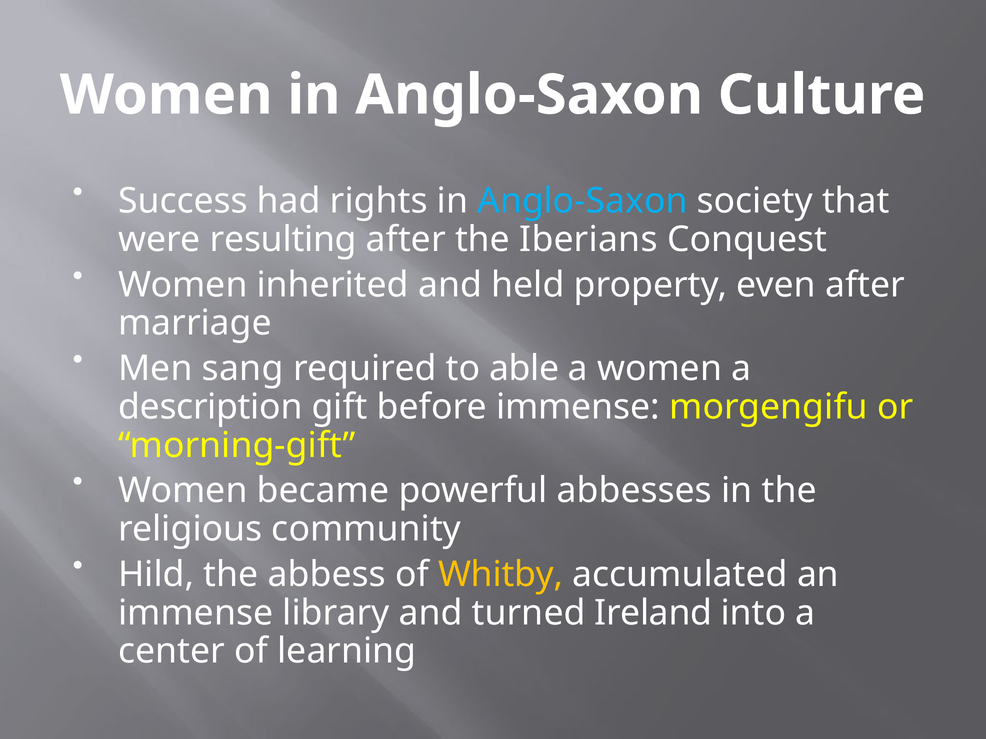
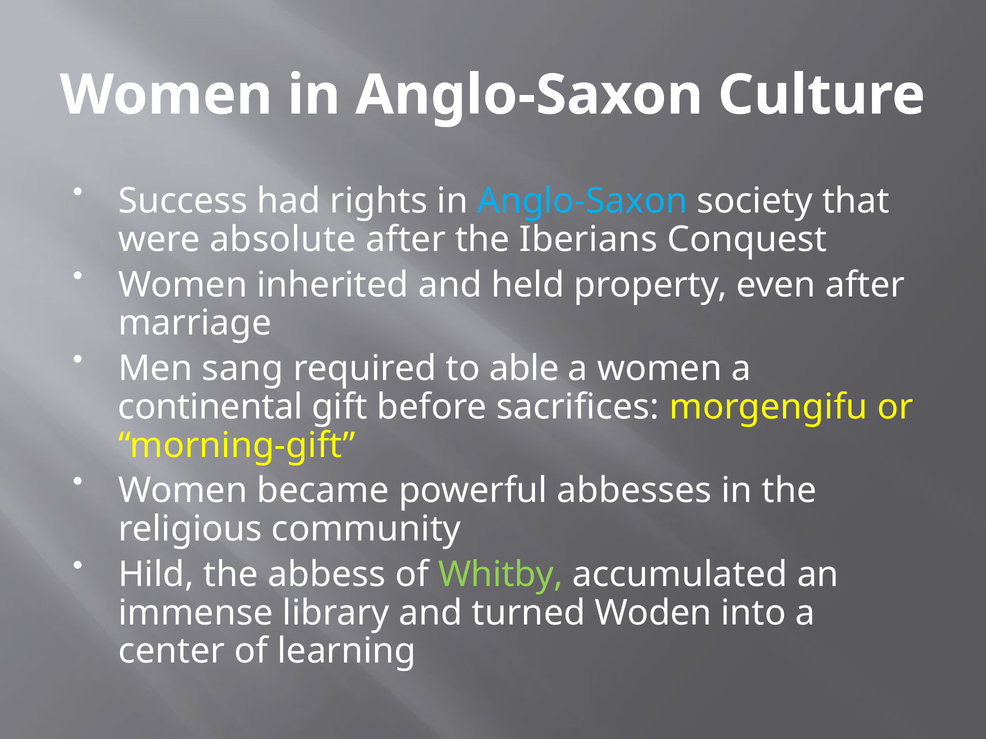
resulting: resulting -> absolute (283, 240)
description: description -> continental (210, 407)
before immense: immense -> sacrifices (578, 407)
Whitby colour: yellow -> light green (501, 575)
Ireland: Ireland -> Woden (653, 613)
